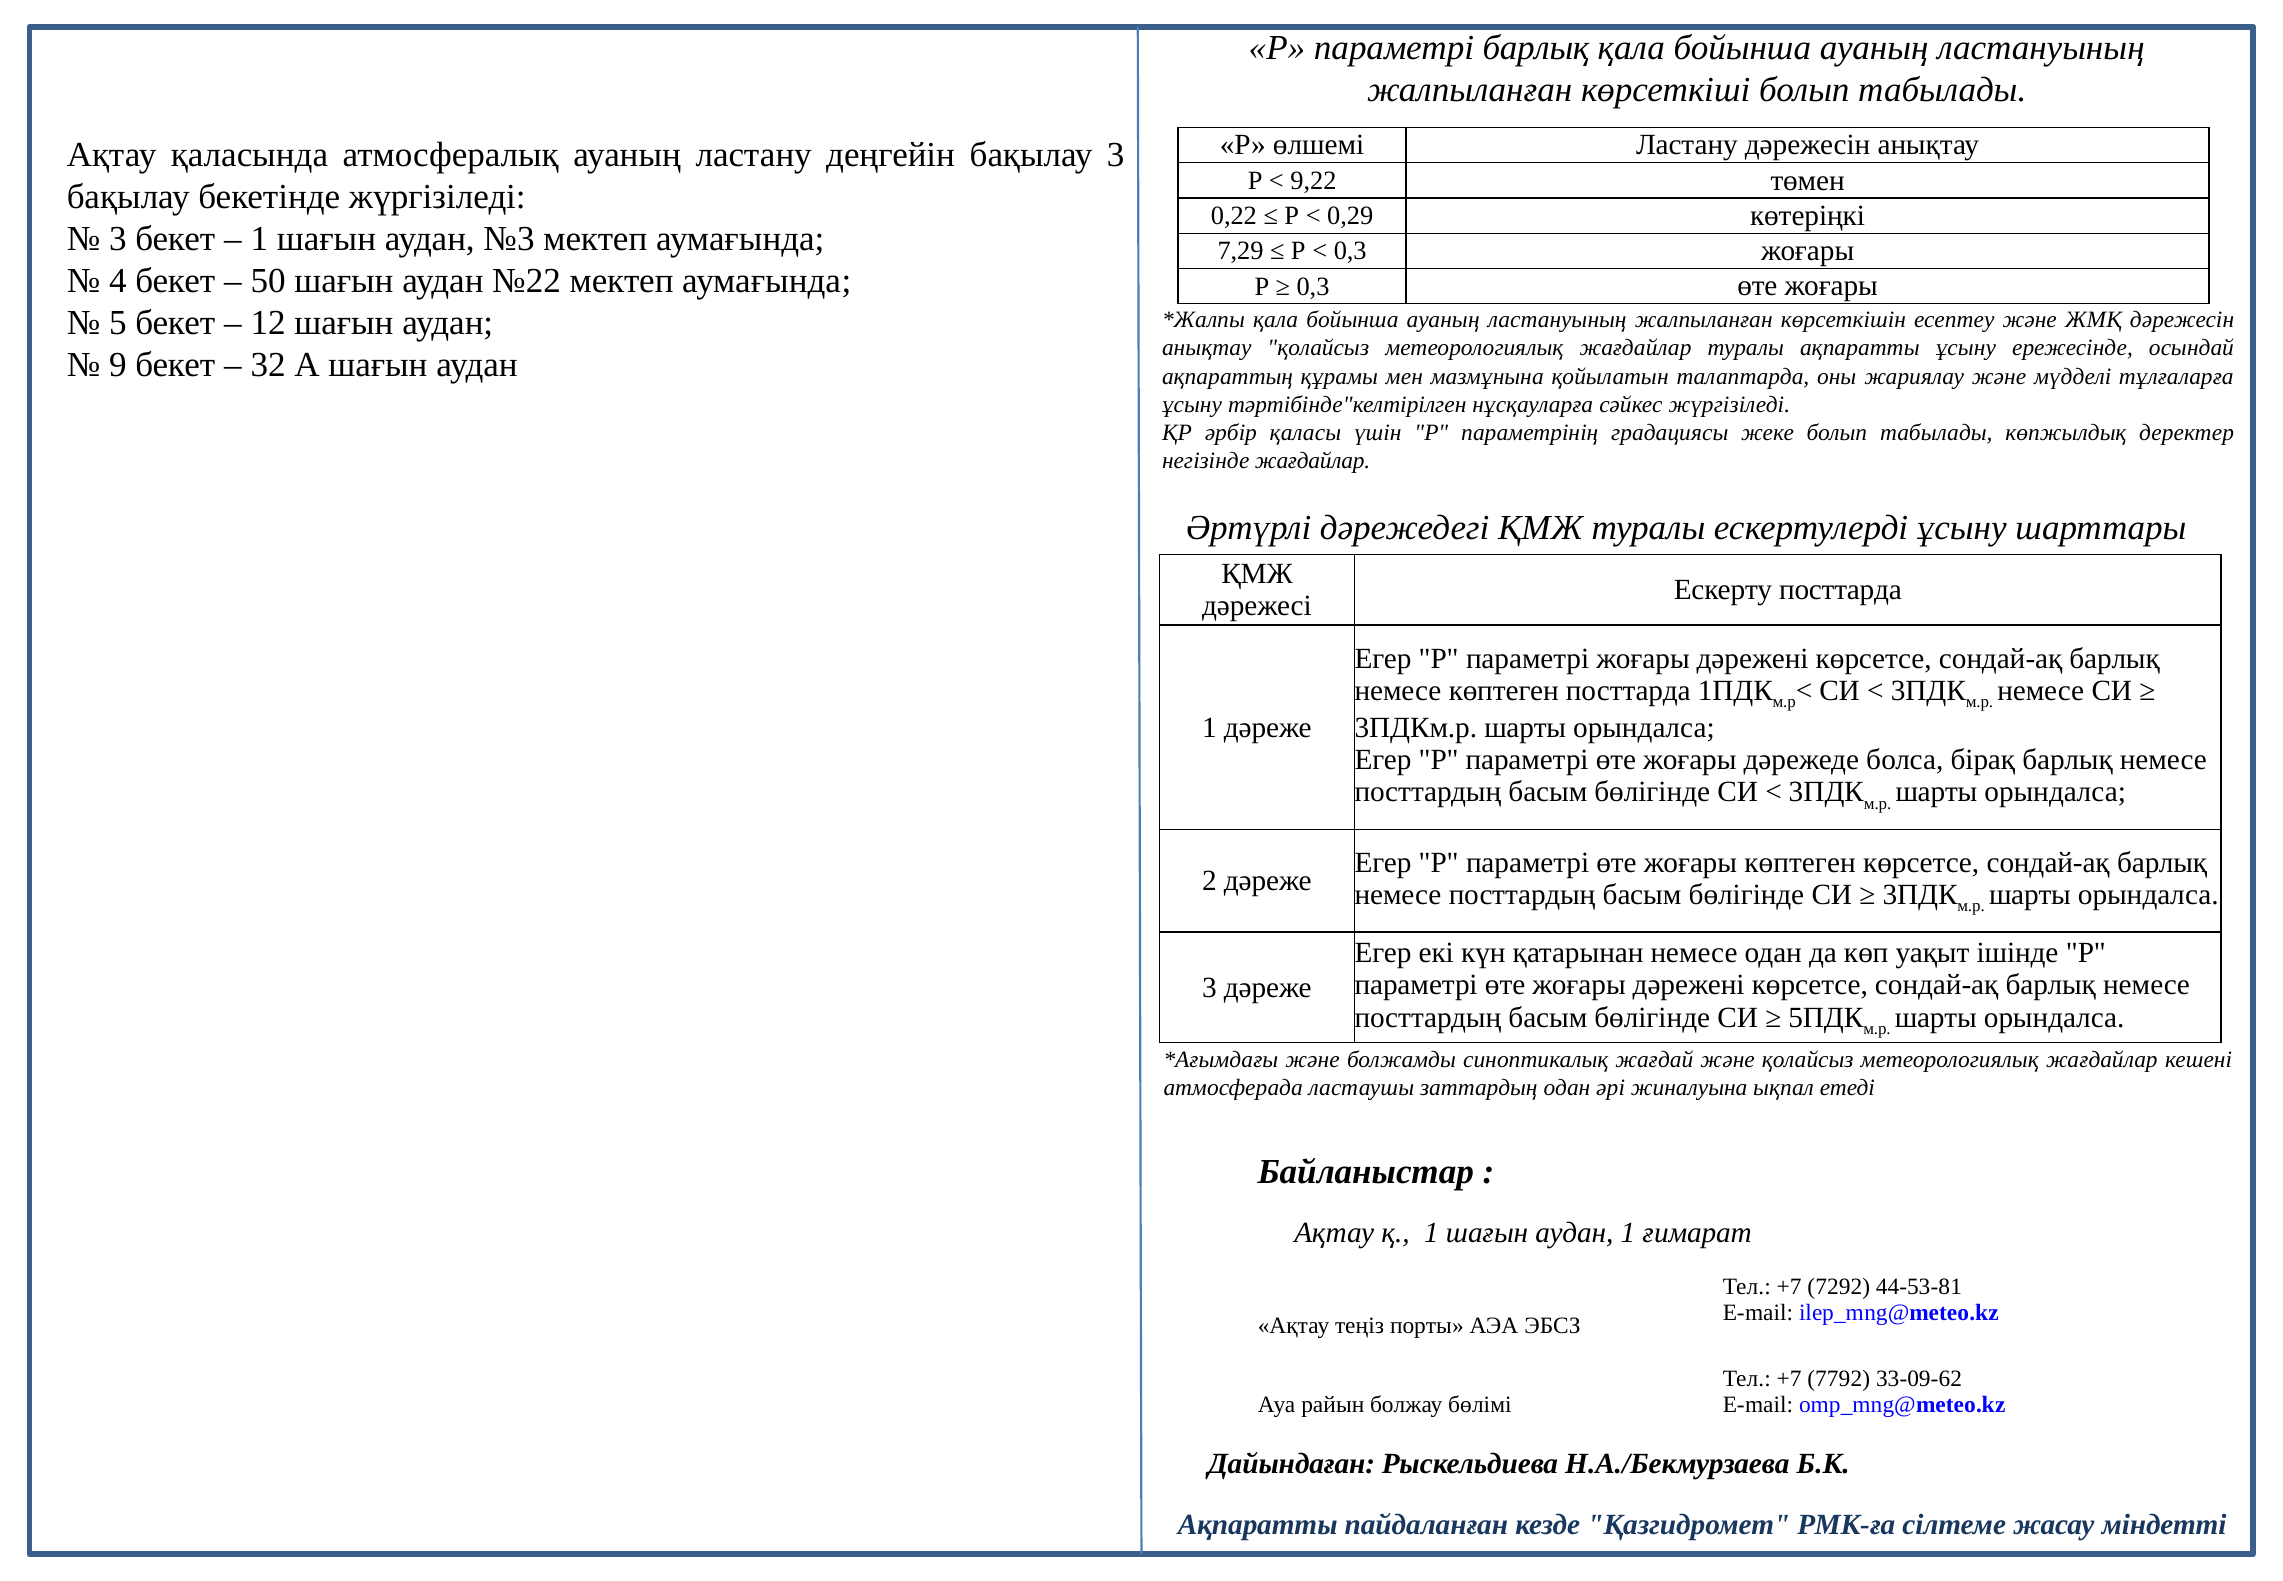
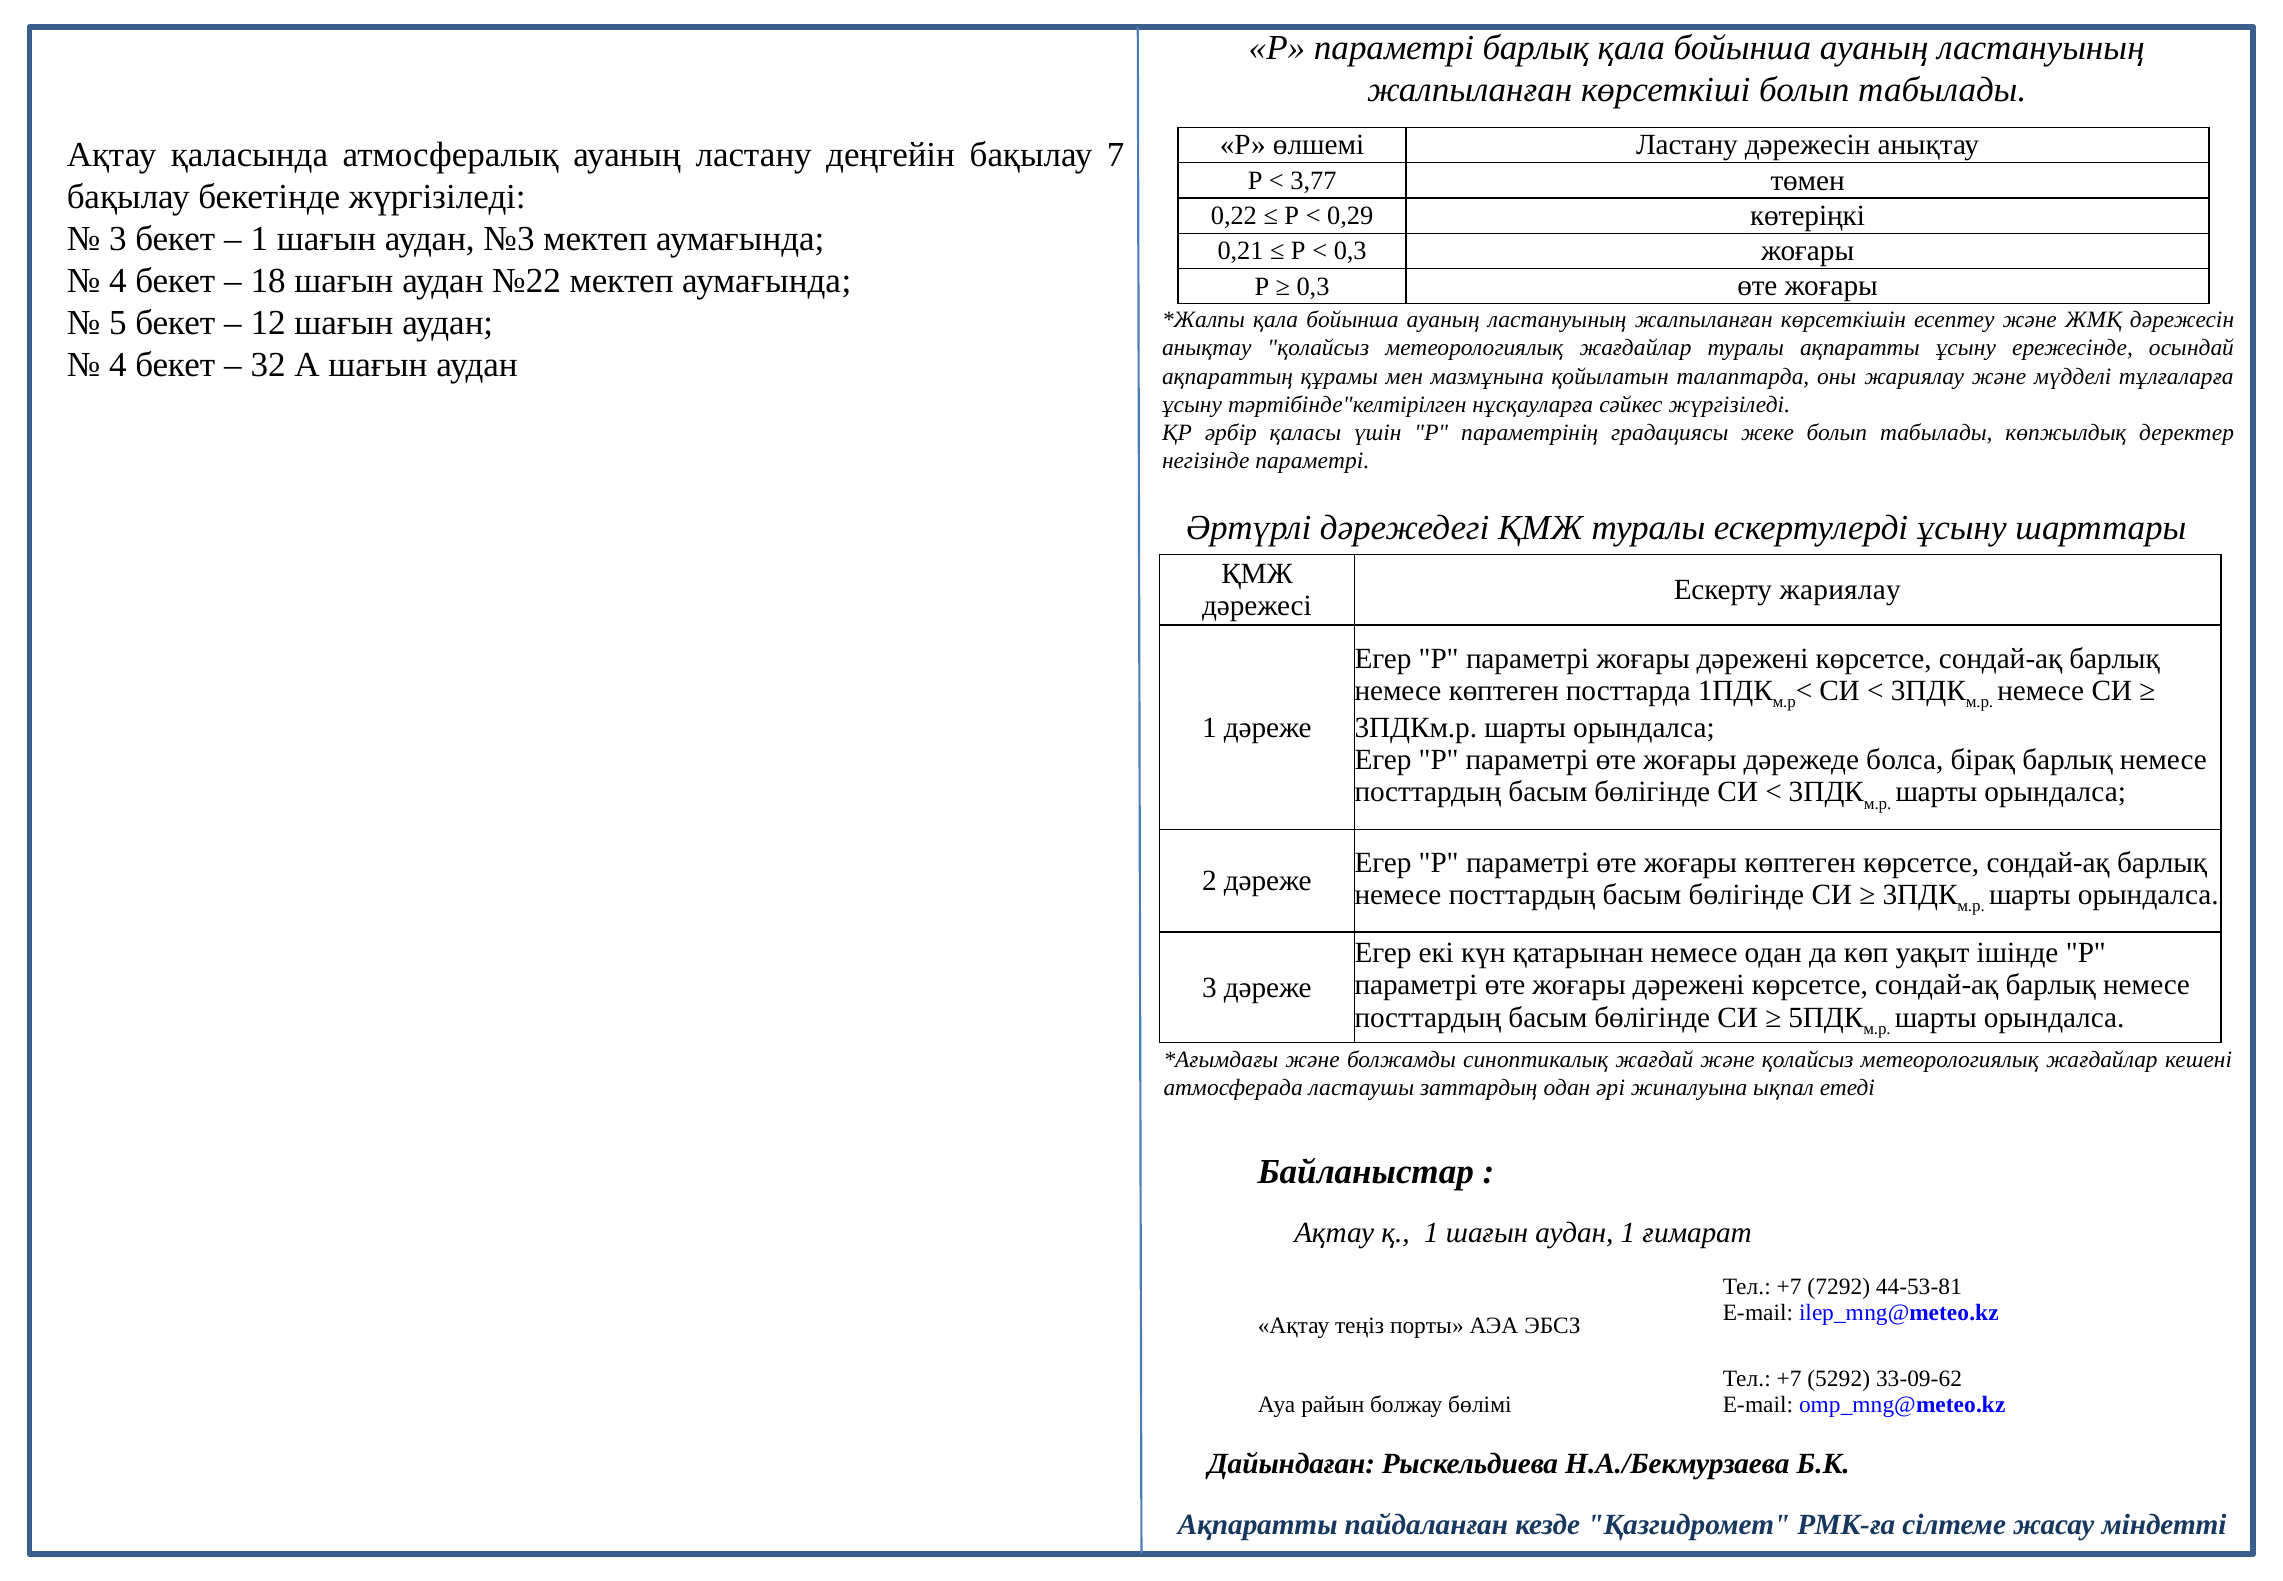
бақылау 3: 3 -> 7 (1116, 155)
9,22: 9,22 -> 3,77 (1314, 180)
7,29: 7,29 -> 0,21 (1241, 251)
50: 50 -> 18 (268, 281)
9: 9 -> 4 (118, 365)
негізінде жағдайлар: жағдайлар -> параметрі (1312, 460)
Ескерту посттарда: посттарда -> жариялау (1840, 590)
7792: 7792 -> 5292 (1839, 1379)
